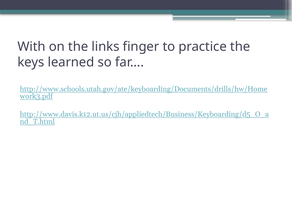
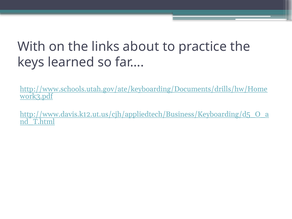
finger: finger -> about (141, 47)
